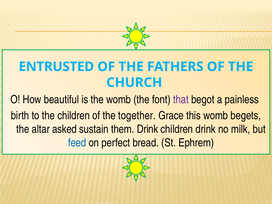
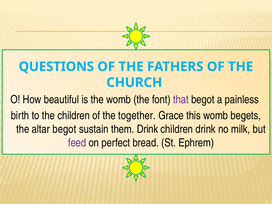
ENTRUSTED: ENTRUSTED -> QUESTIONS (56, 67)
altar asked: asked -> begot (64, 129)
feed colour: blue -> purple (77, 143)
